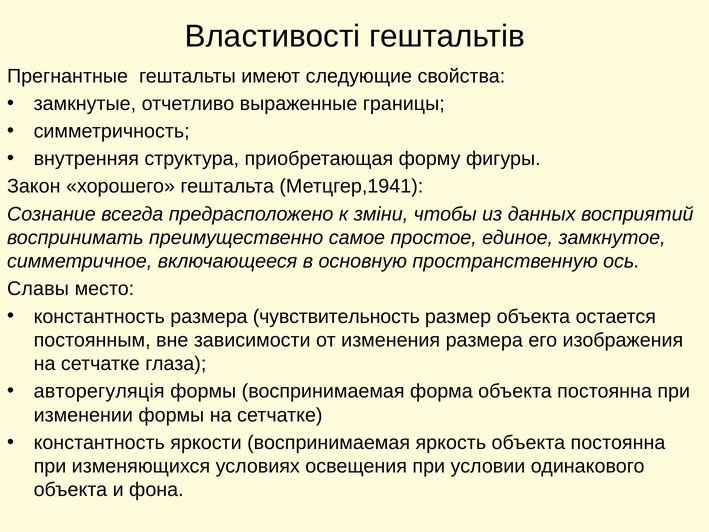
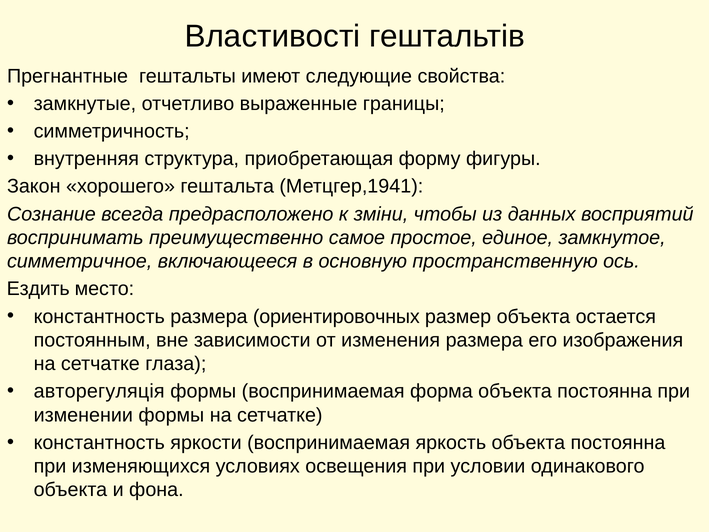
Славы: Славы -> Ездить (38, 289)
чувствительность: чувствительность -> ориентировочных (336, 316)
